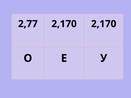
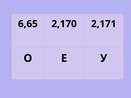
2,77: 2,77 -> 6,65 (28, 24)
2,170 2,170: 2,170 -> 2,171 (104, 24)
